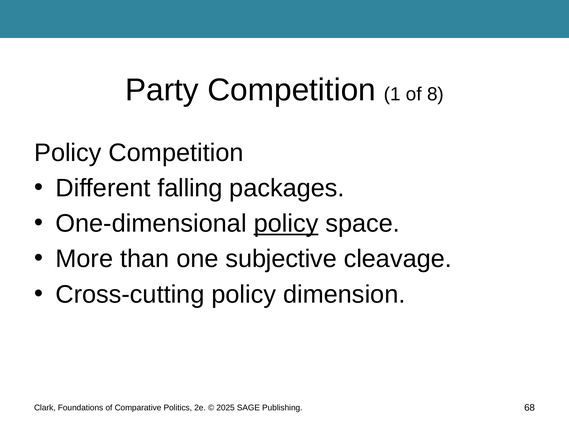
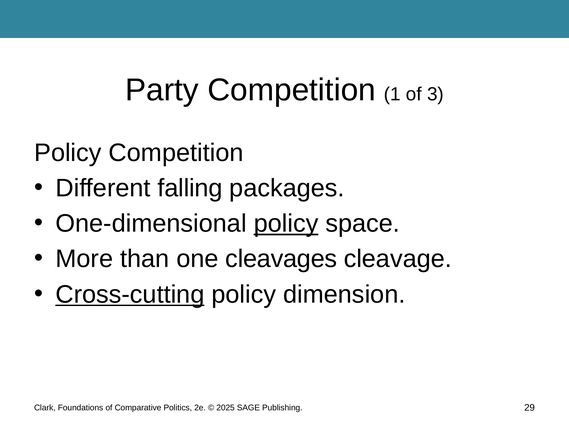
8: 8 -> 3 (435, 94)
subjective: subjective -> cleavages (281, 259)
Cross-cutting underline: none -> present (130, 294)
68: 68 -> 29 (530, 408)
